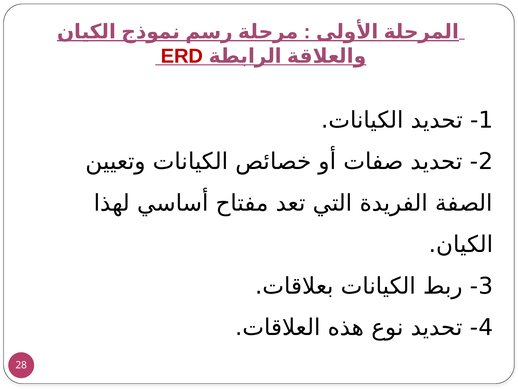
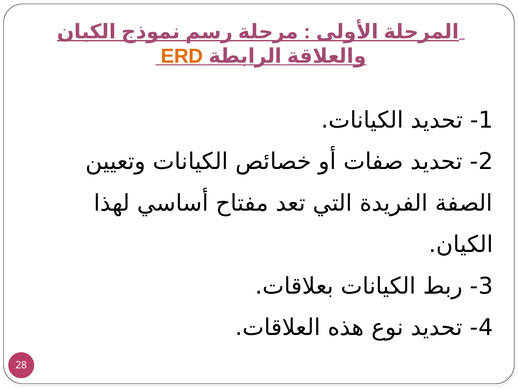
ERD colour: red -> orange (182, 56)
